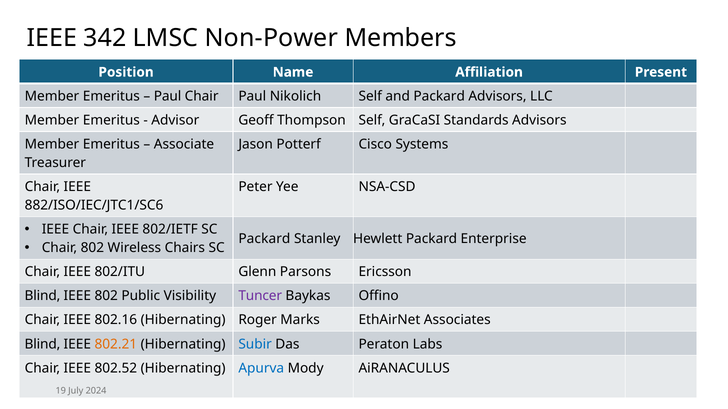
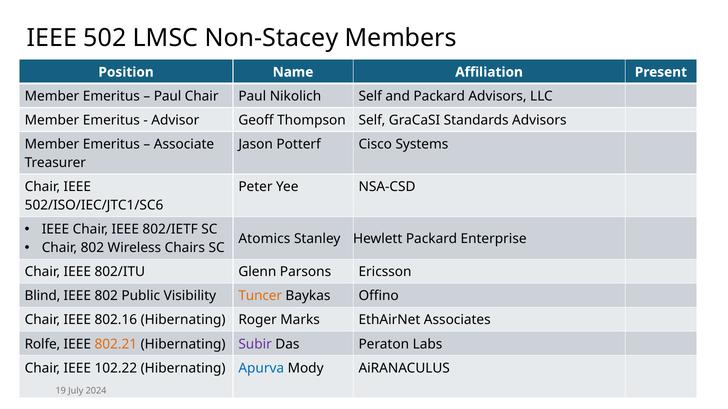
342: 342 -> 502 (105, 38)
Non-Power: Non-Power -> Non-Stacey (271, 38)
882/ISO/IEC/JTC1/SC6: 882/ISO/IEC/JTC1/SC6 -> 502/ISO/IEC/JTC1/SC6 (94, 206)
Packard: Packard -> Atomics (264, 239)
Tuncer colour: purple -> orange (260, 296)
Blind: Blind -> Rolfe (42, 344)
Subir colour: blue -> purple (255, 344)
802.52: 802.52 -> 102.22 (116, 368)
